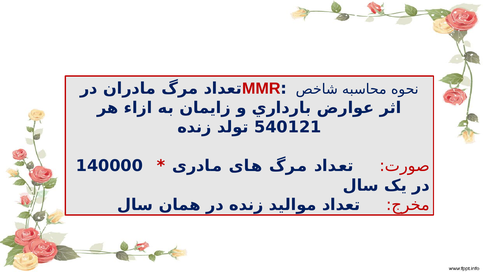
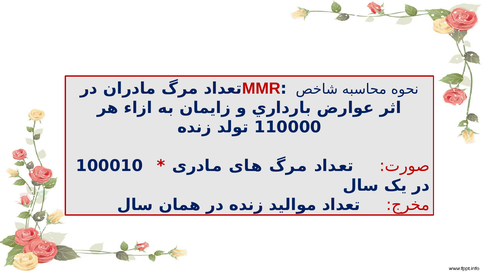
540121: 540121 -> 110000 (288, 127)
140000: 140000 -> 100010 (109, 166)
